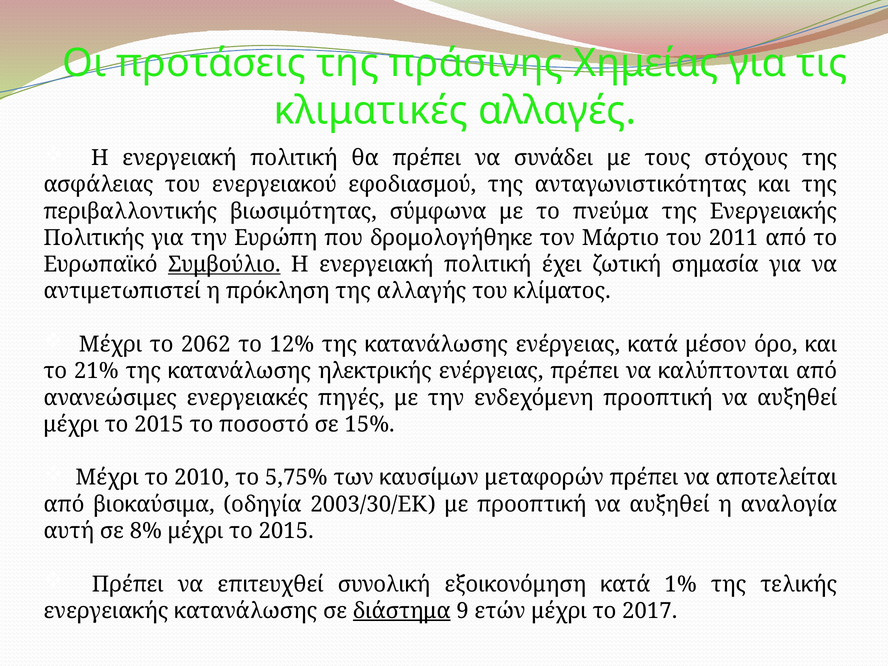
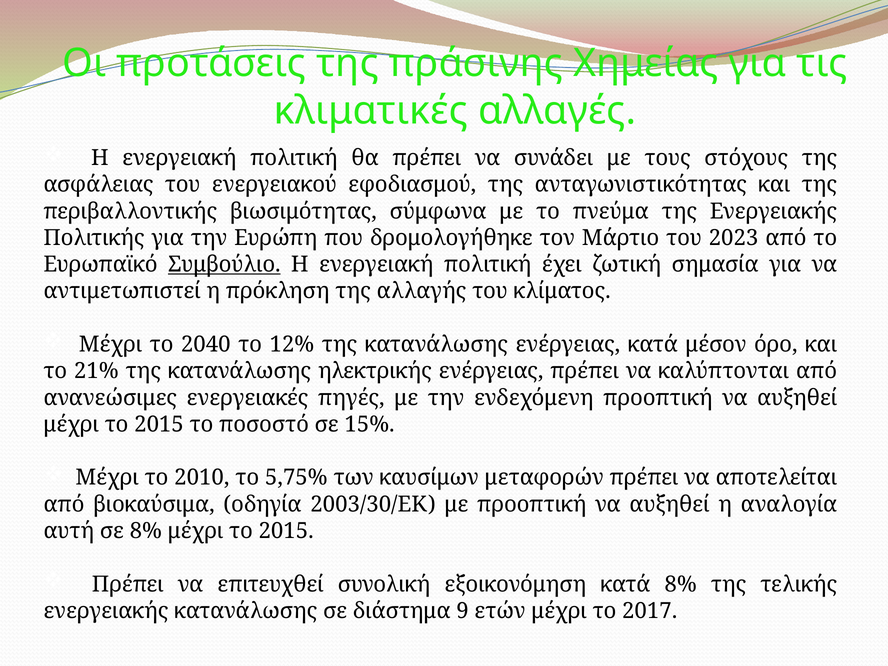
2011: 2011 -> 2023 (734, 238)
2062: 2062 -> 2040 (206, 344)
κατά 1%: 1% -> 8% (681, 584)
διάστημα underline: present -> none (402, 611)
